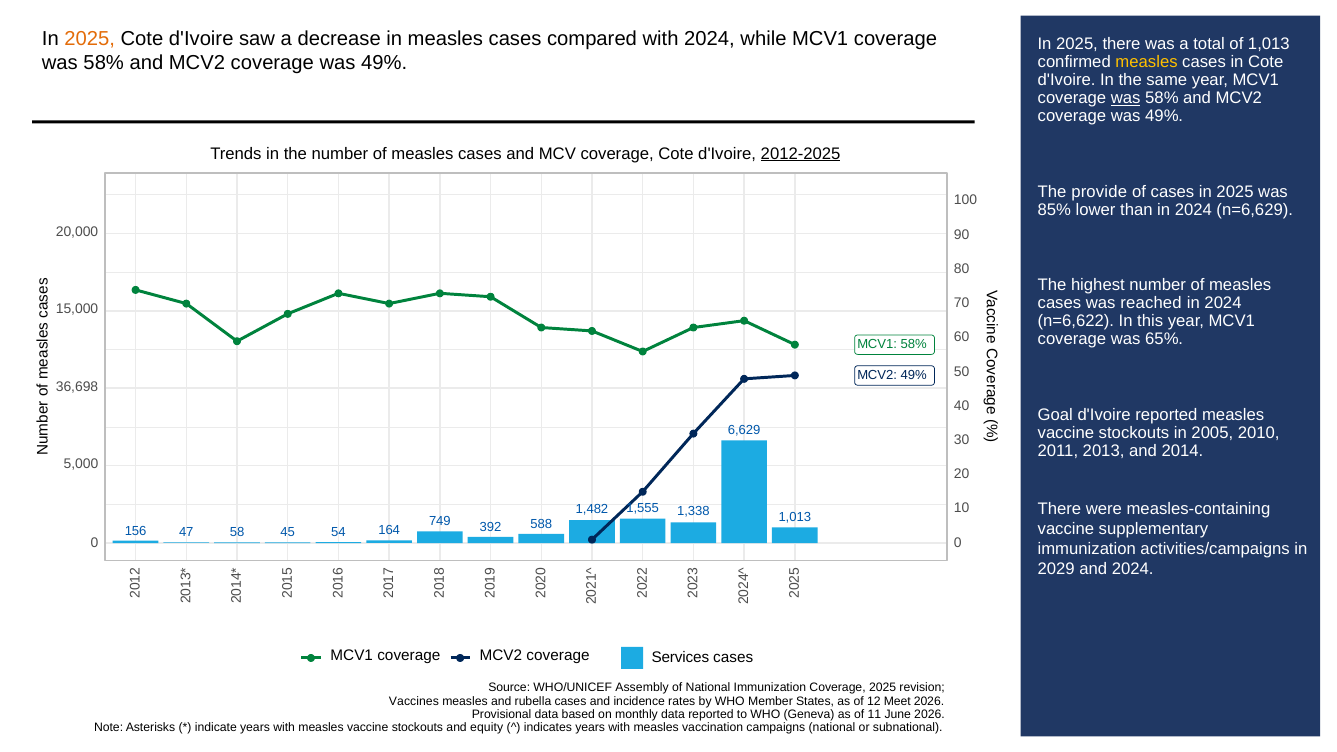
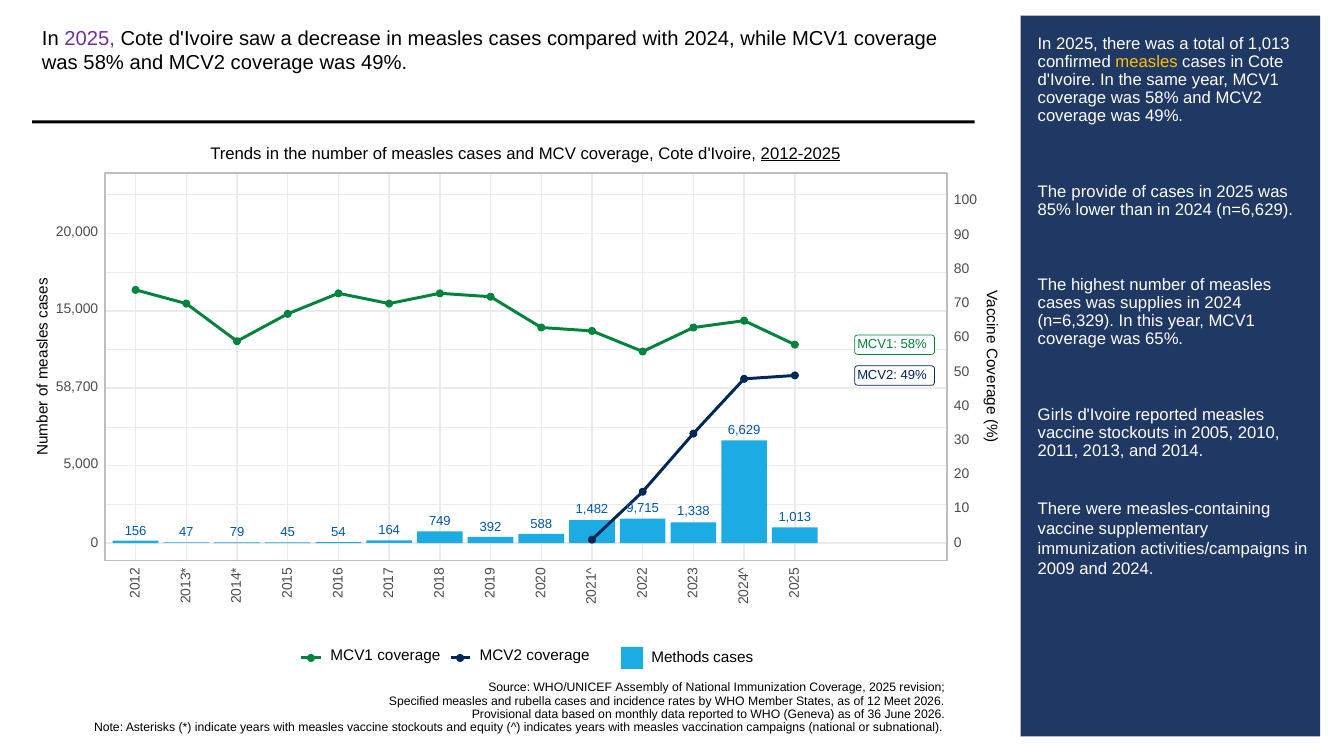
2025 colour: orange -> purple (90, 39)
was underline: present -> none (1126, 98)
reached: reached -> supplies (1151, 303)
n=6,622: n=6,622 -> n=6,329 (1076, 321)
36,698: 36,698 -> 58,700 (77, 387)
Goal: Goal -> Girls (1055, 415)
1,555: 1,555 -> 9,715 (643, 508)
58: 58 -> 79 (237, 532)
2029: 2029 -> 2009 (1056, 569)
Services: Services -> Methods (680, 657)
Vaccines: Vaccines -> Specified (414, 701)
11: 11 -> 36 (874, 714)
